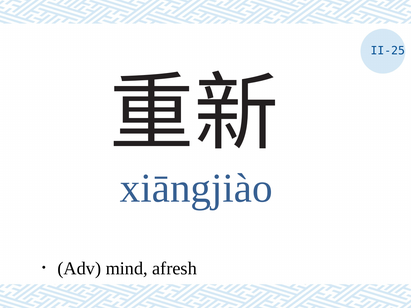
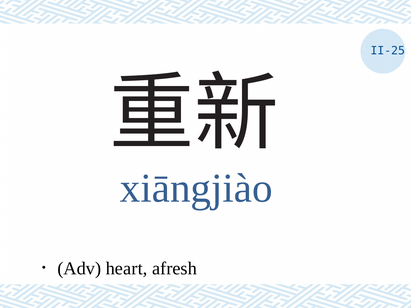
mind: mind -> heart (127, 269)
